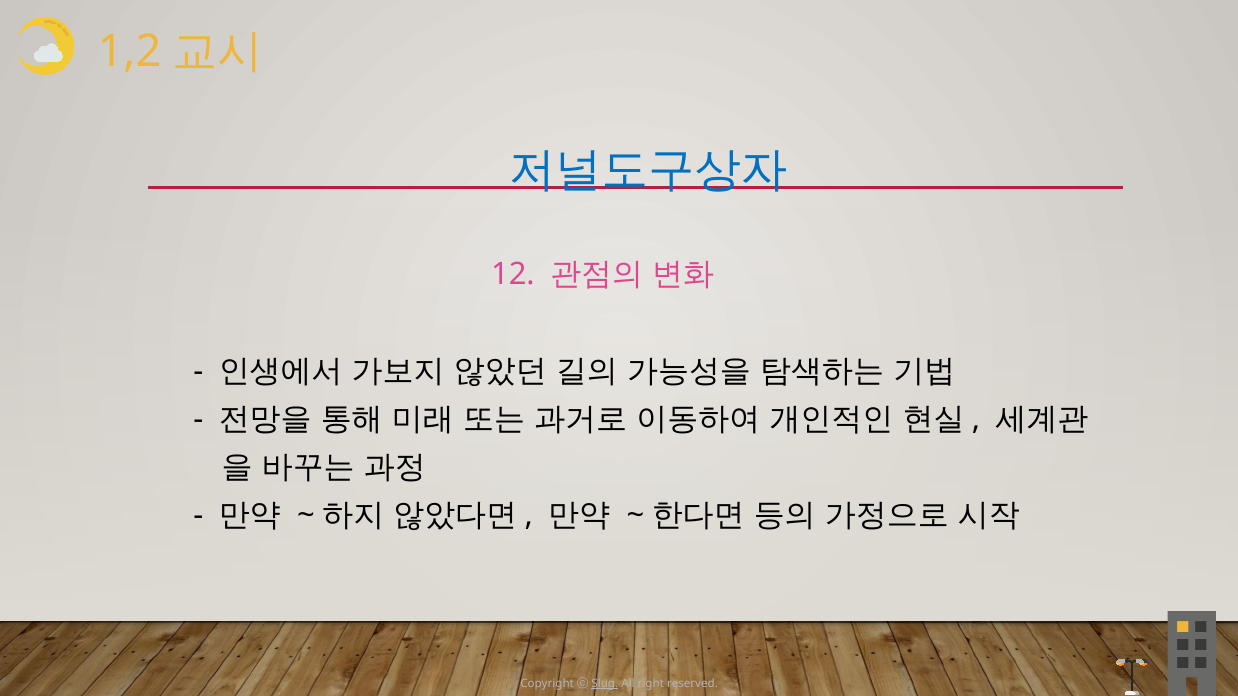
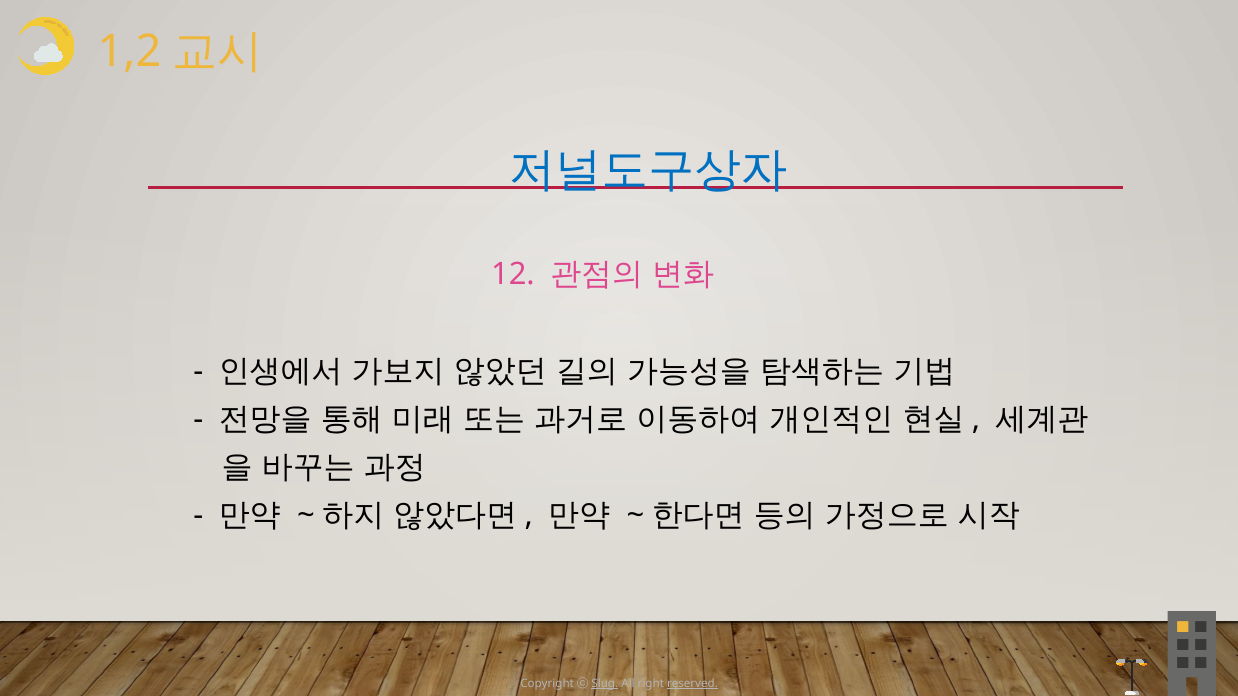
reserved underline: none -> present (692, 684)
